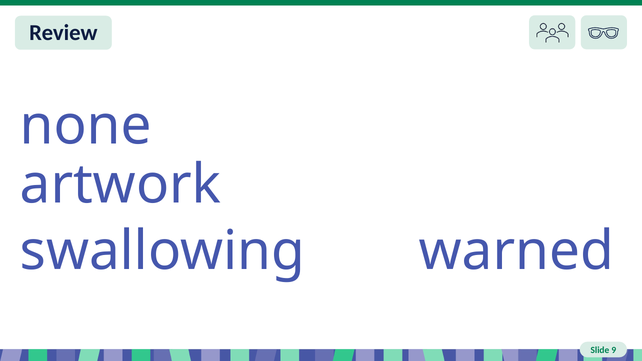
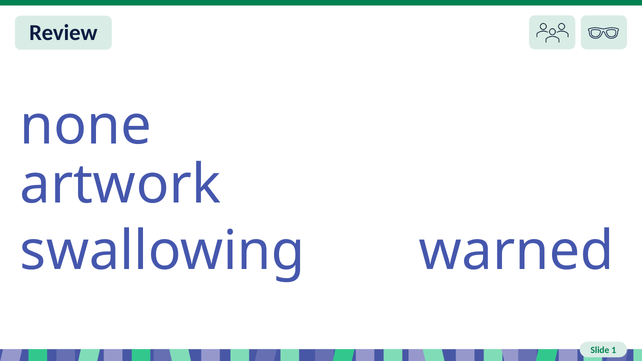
9: 9 -> 1 (614, 350)
